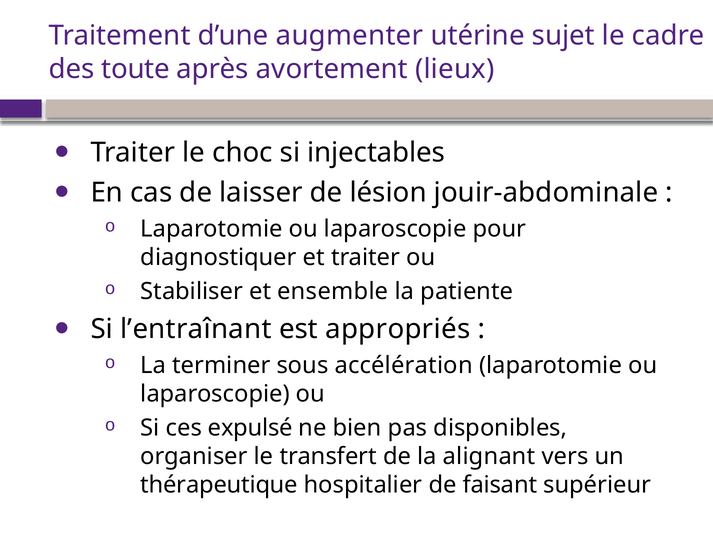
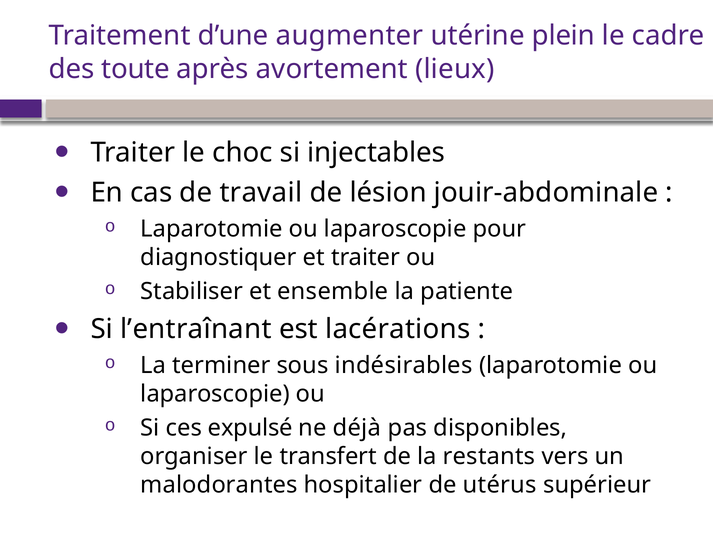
sujet: sujet -> plein (563, 36)
laisser: laisser -> travail (261, 193)
appropriés: appropriés -> lacérations (398, 330)
accélération: accélération -> indésirables (404, 366)
bien: bien -> déjà (357, 428)
alignant: alignant -> restants (489, 457)
thérapeutique: thérapeutique -> malodorantes (219, 485)
faisant: faisant -> utérus (500, 485)
